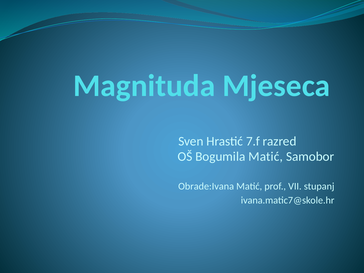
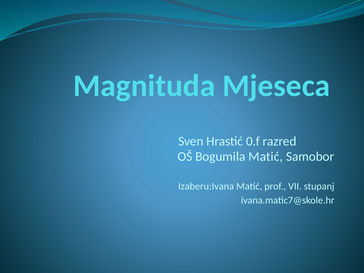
7.f: 7.f -> 0.f (253, 141)
Obrade:Ivana: Obrade:Ivana -> Izaberu:Ivana (206, 186)
